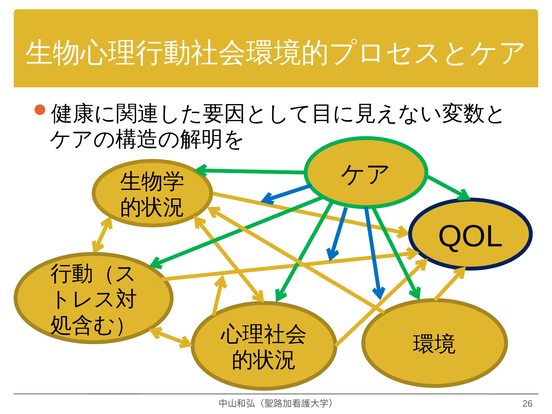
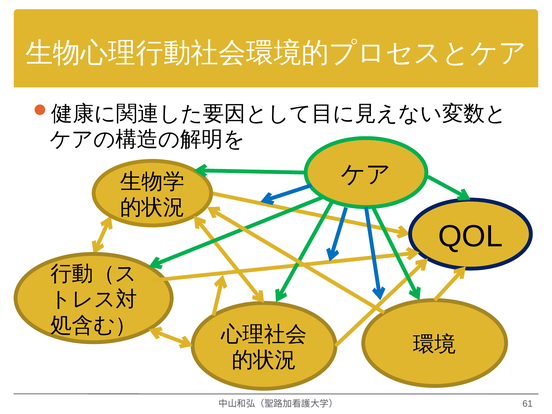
26: 26 -> 61 (528, 404)
